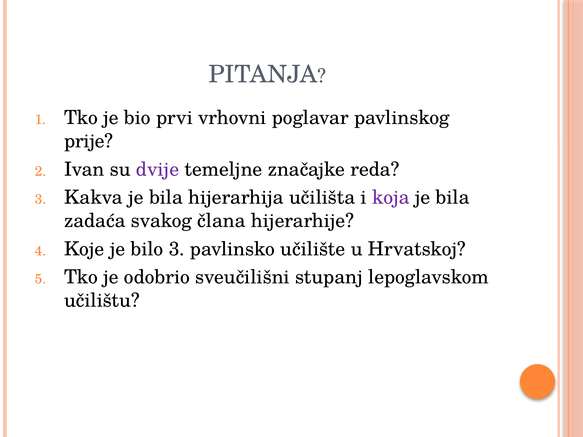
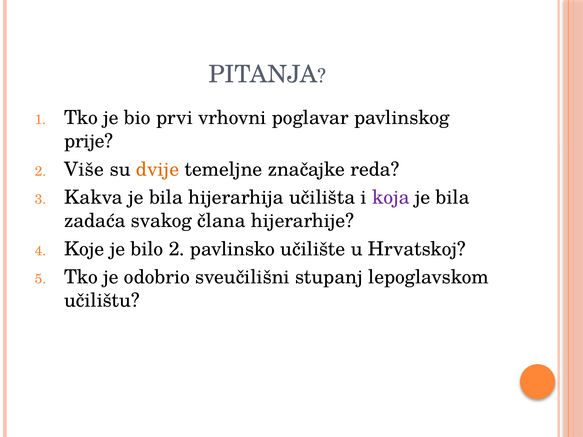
Ivan: Ivan -> Više (84, 169)
dvije colour: purple -> orange (158, 169)
bilo 3: 3 -> 2 (177, 249)
